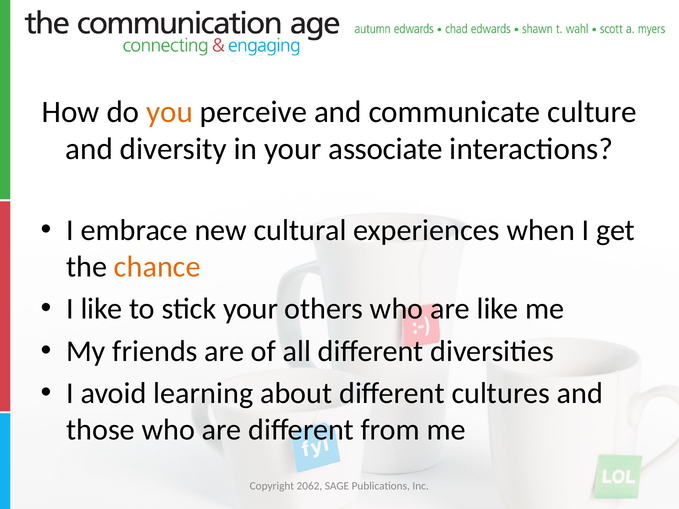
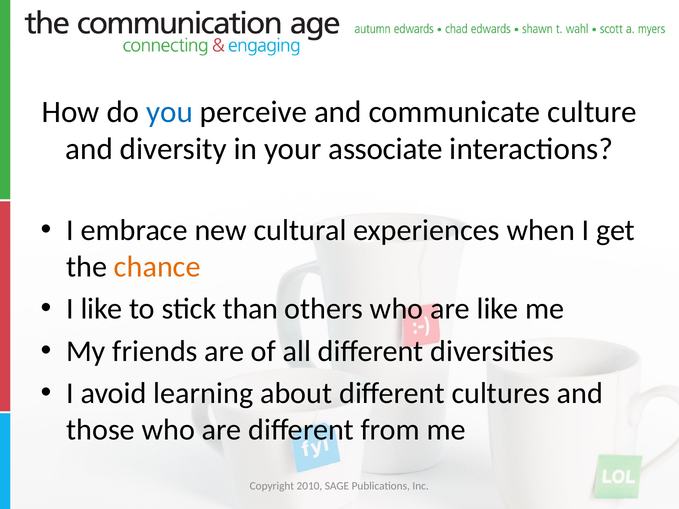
you colour: orange -> blue (170, 112)
stick your: your -> than (251, 309)
2062: 2062 -> 2010 (309, 486)
